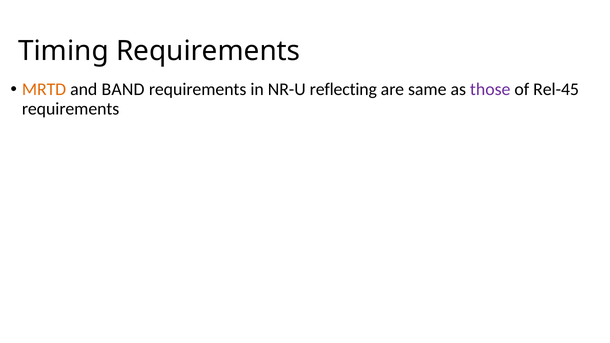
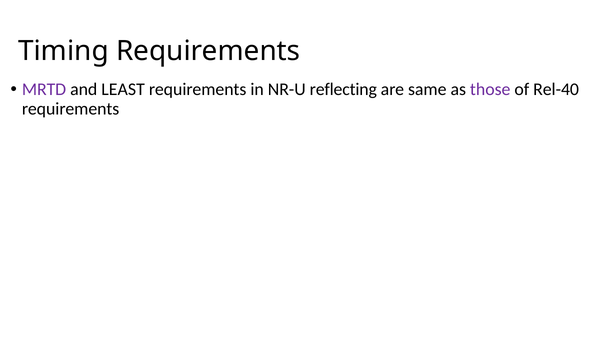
MRTD colour: orange -> purple (44, 89)
BAND: BAND -> LEAST (123, 89)
Rel-45: Rel-45 -> Rel-40 (556, 89)
